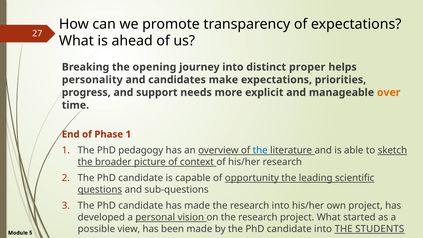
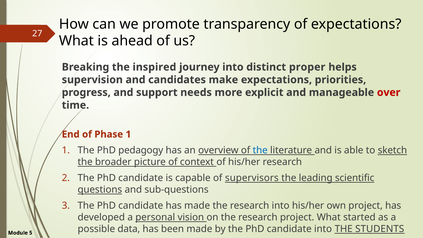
opening: opening -> inspired (154, 67)
personality: personality -> supervision (92, 80)
over colour: orange -> red (389, 92)
opportunity: opportunity -> supervisors (252, 178)
view: view -> data (129, 229)
